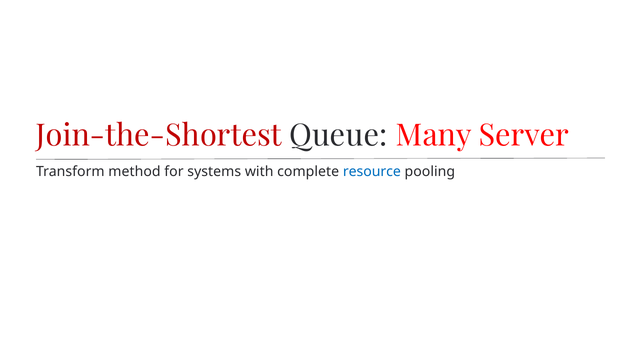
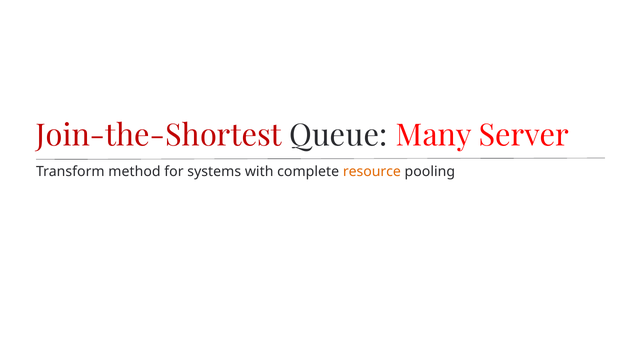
resource colour: blue -> orange (372, 172)
